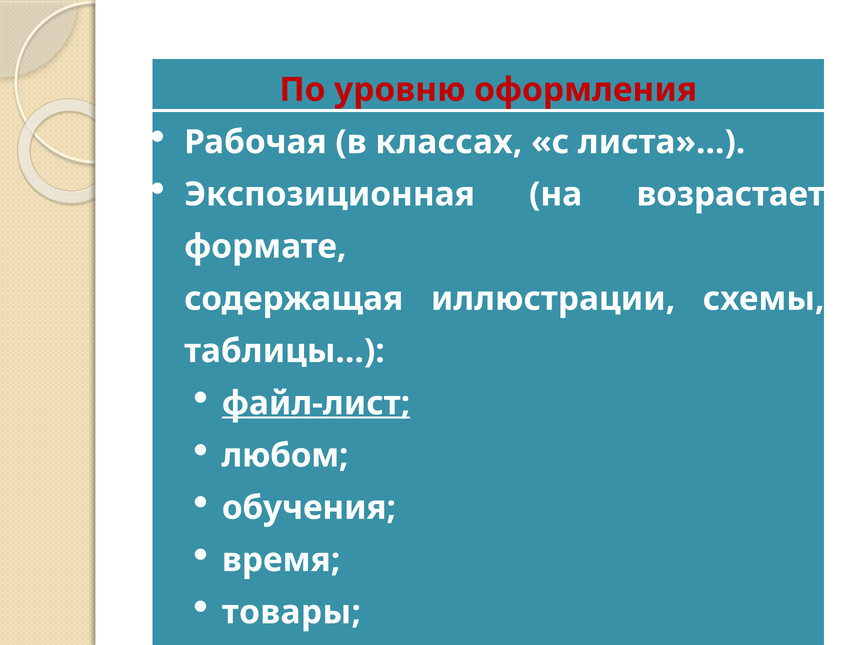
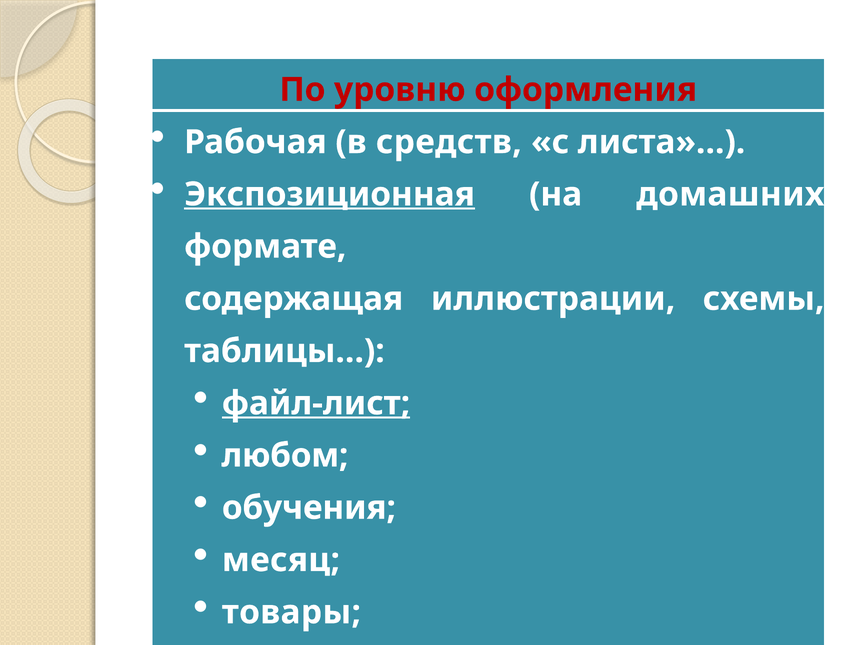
классах: классах -> средств (449, 142)
Экспозиционная underline: none -> present (330, 195)
возрастает: возрастает -> домашних (730, 195)
время: время -> месяц (281, 561)
